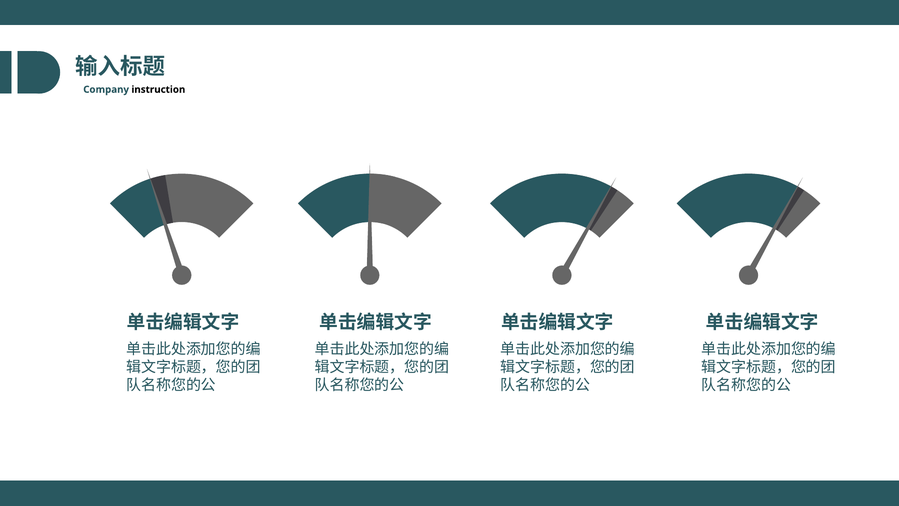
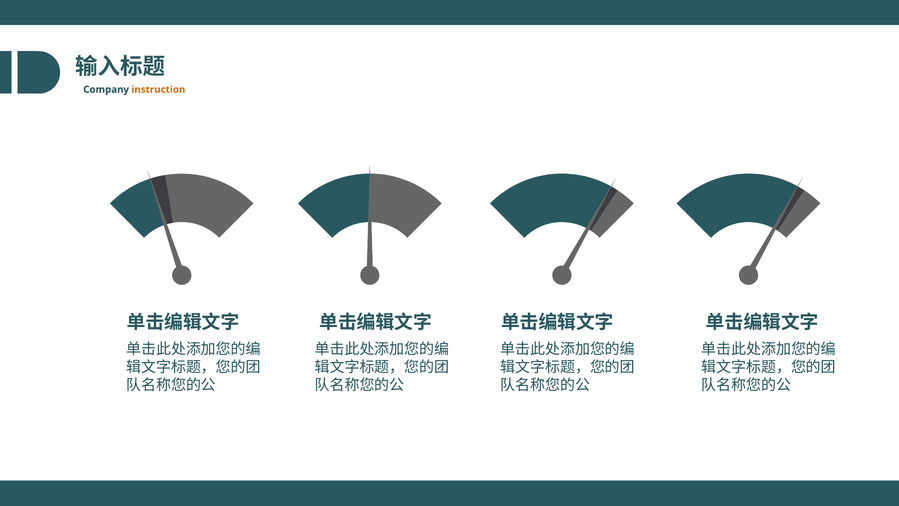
instruction colour: black -> orange (158, 89)
